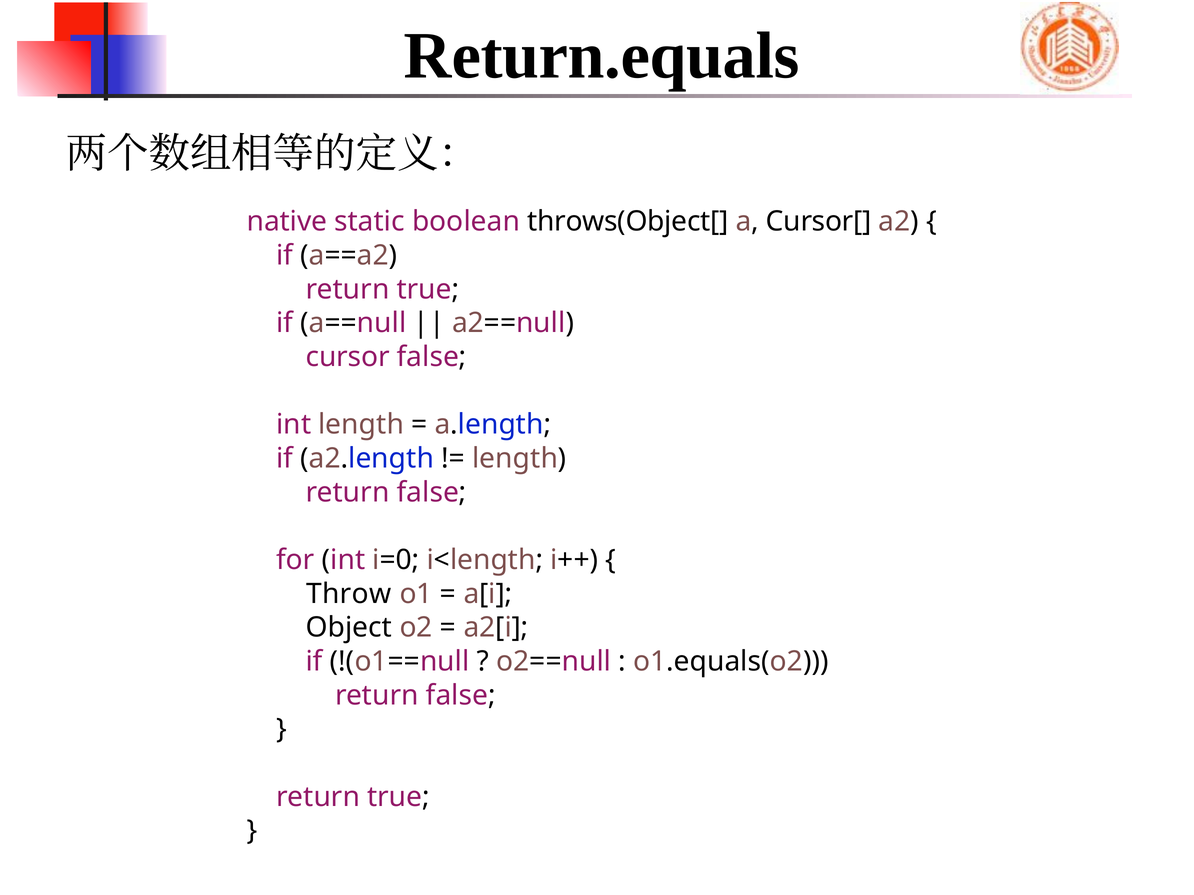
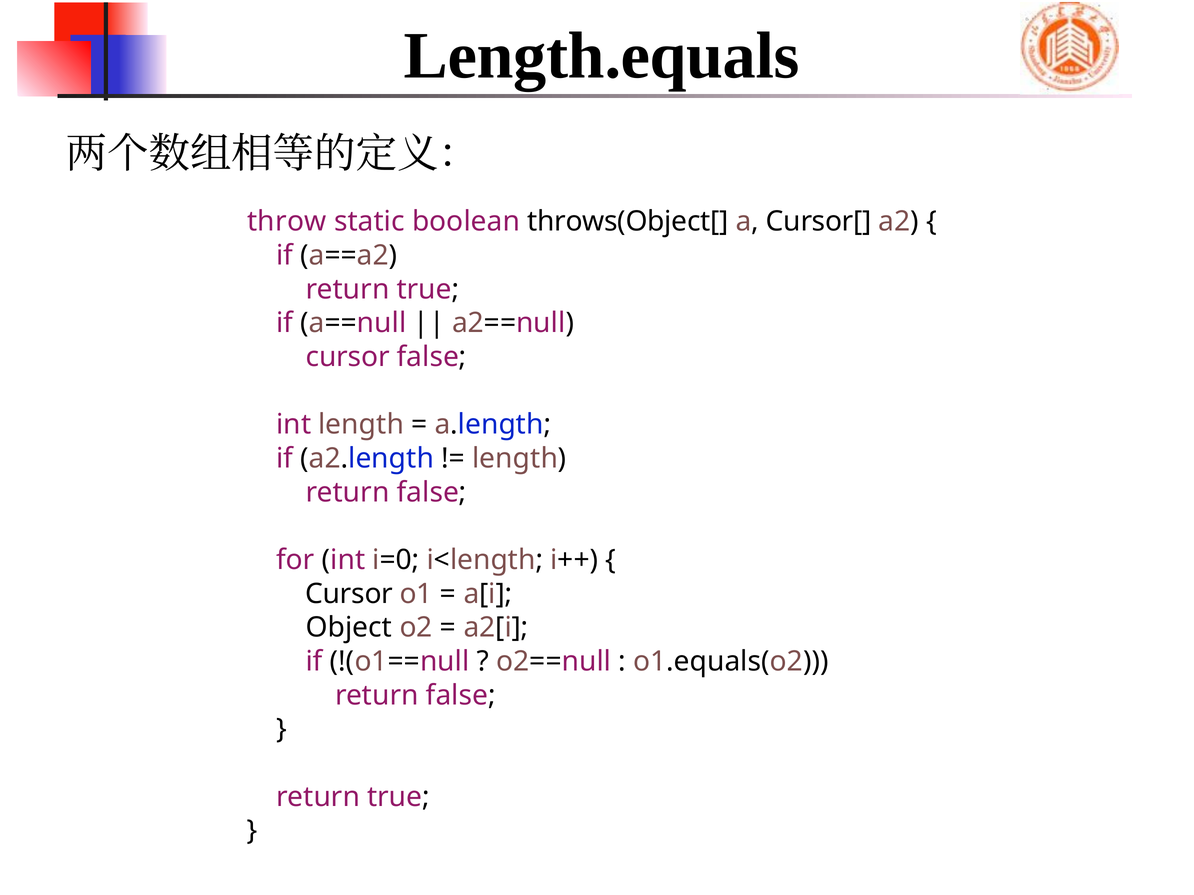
Return.equals: Return.equals -> Length.equals (602, 56)
native: native -> throw (287, 222)
Throw: Throw -> Cursor (349, 594)
